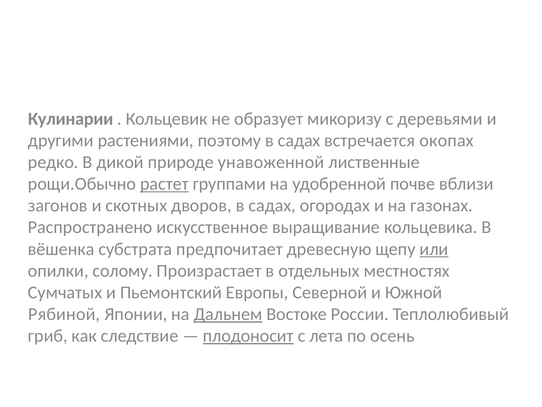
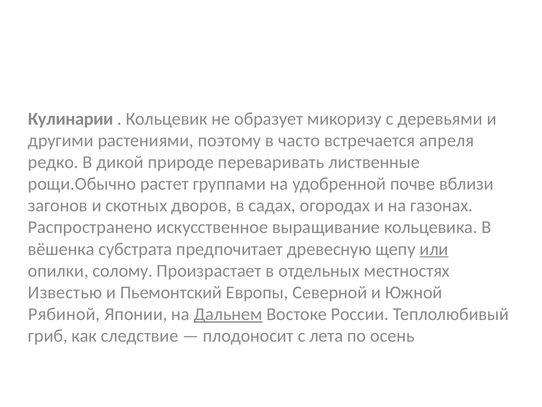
поэтому в садах: садах -> часто (299, 140)
окопах: окопах -> апреля (447, 140)
унавоженной: унавоженной -> переваривать (271, 162)
растет underline: present -> none (164, 184)
Сумчатых: Сумчатых -> Известью (65, 292)
плодоносит underline: present -> none (248, 335)
